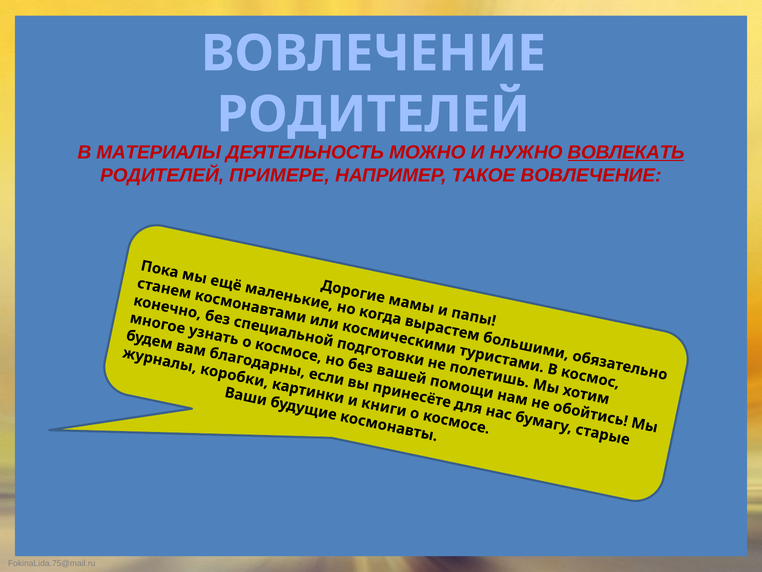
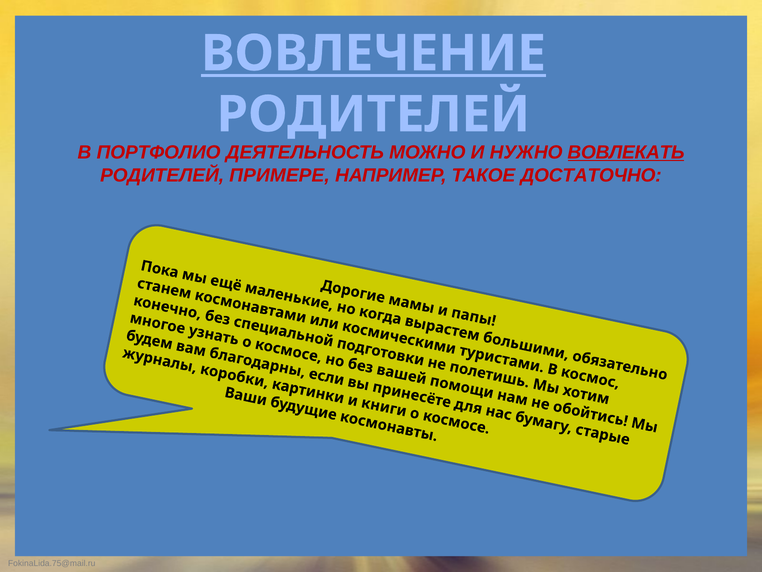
ВОВЛЕЧЕНИЕ underline: none -> present (373, 53)
МАТЕРИАЛЫ: МАТЕРИАЛЫ -> ПОРТФОЛИО (159, 152)
ТАКОЕ ВОВЛЕЧЕНИЕ: ВОВЛЕЧЕНИЕ -> ДОСТАТОЧНО (591, 175)
